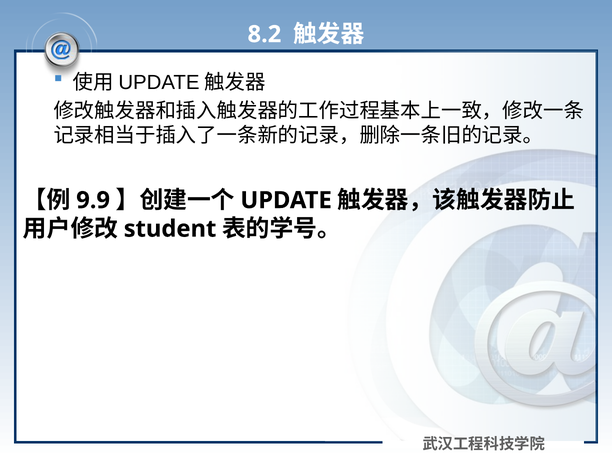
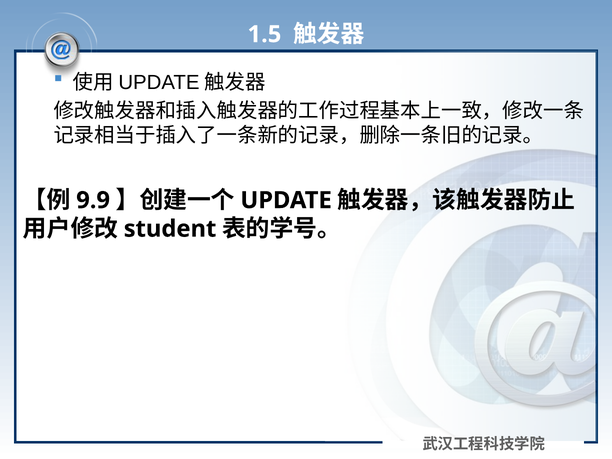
8.2: 8.2 -> 1.5 (264, 34)
